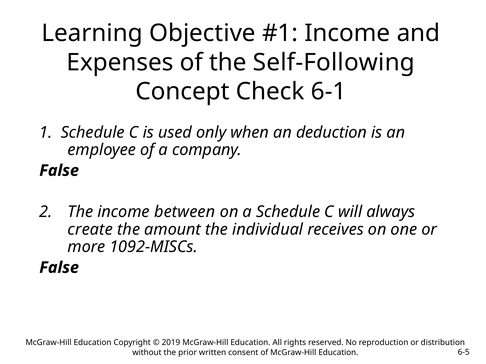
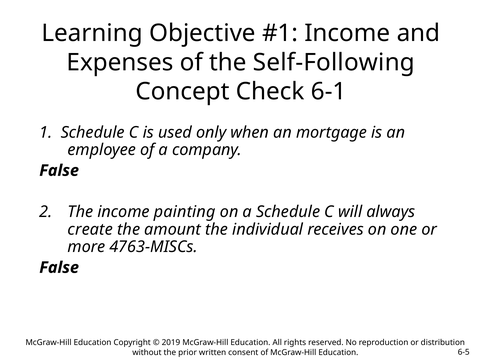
deduction: deduction -> mortgage (332, 133)
between: between -> painting (185, 212)
1092-MISCs: 1092-MISCs -> 4763-MISCs (154, 247)
